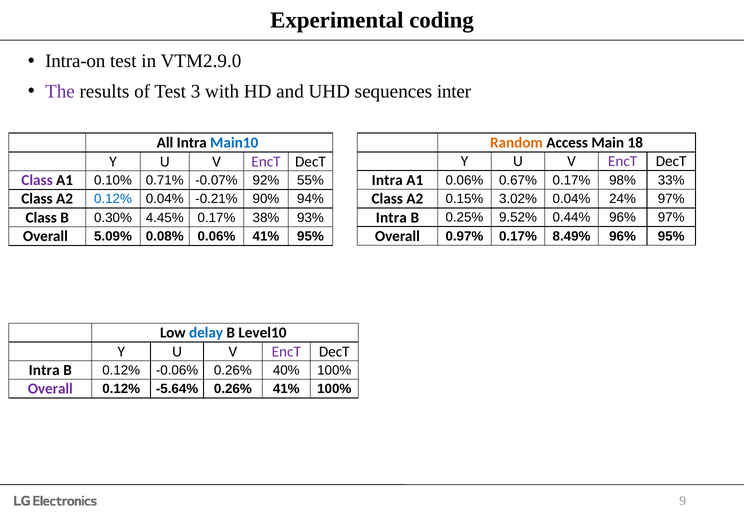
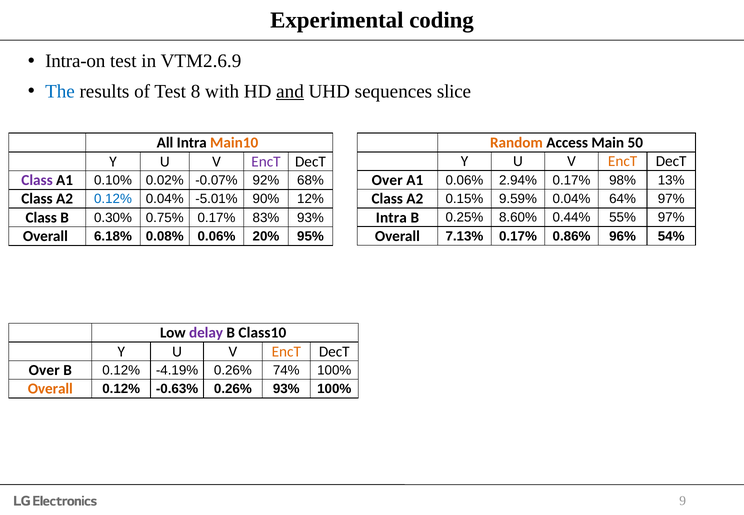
VTM2.9.0: VTM2.9.0 -> VTM2.6.9 (201, 61)
The colour: purple -> blue (60, 91)
3: 3 -> 8 (196, 91)
and underline: none -> present (290, 91)
inter: inter -> slice (454, 91)
Main10 colour: blue -> orange (234, 143)
18: 18 -> 50 (635, 143)
EncT colour: purple -> orange (623, 161)
Intra: Intra -> Over (387, 180)
0.67%: 0.67% -> 2.94% (518, 180)
33%: 33% -> 13% (671, 180)
0.71%: 0.71% -> 0.02% (165, 180)
55%: 55% -> 68% (310, 180)
3.02%: 3.02% -> 9.59% (518, 199)
24%: 24% -> 64% (623, 199)
-0.21%: -0.21% -> -5.01% (216, 199)
94%: 94% -> 12% (310, 199)
9.52%: 9.52% -> 8.60% (518, 218)
0.44% 96%: 96% -> 55% (623, 218)
4.45%: 4.45% -> 0.75% (165, 218)
38%: 38% -> 83% (266, 218)
0.97%: 0.97% -> 7.13% (464, 236)
8.49%: 8.49% -> 0.86% (572, 236)
96% 95%: 95% -> 54% (671, 236)
5.09%: 5.09% -> 6.18% (113, 236)
0.06% 41%: 41% -> 20% (266, 236)
delay colour: blue -> purple (206, 333)
Level10: Level10 -> Class10 (262, 333)
EncT colour: purple -> orange (286, 352)
Intra: Intra -> Over (44, 370)
-0.06%: -0.06% -> -4.19% (177, 370)
40%: 40% -> 74% (286, 370)
Overall colour: purple -> orange (50, 389)
-5.64%: -5.64% -> -0.63% (177, 389)
0.26% 41%: 41% -> 93% (286, 389)
